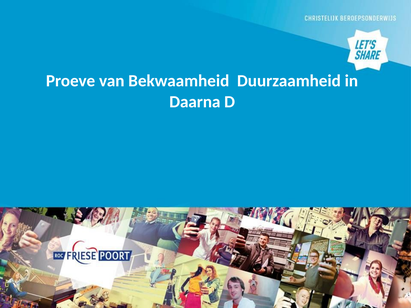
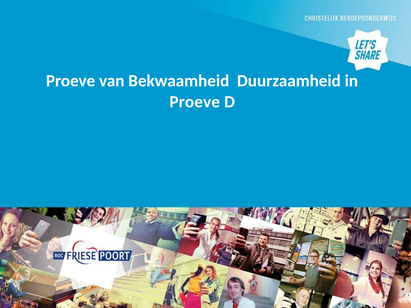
Daarna: Daarna -> Proeve (195, 102)
